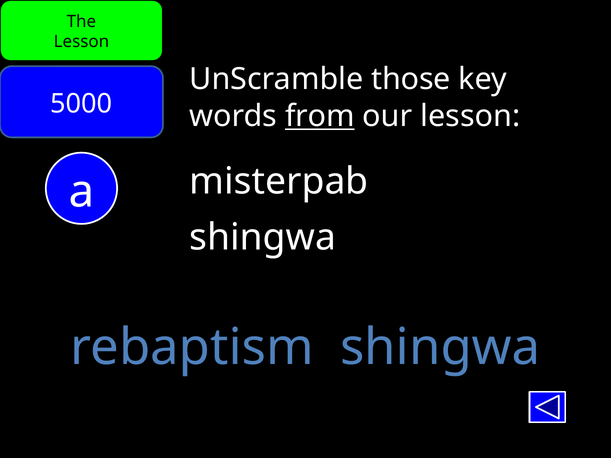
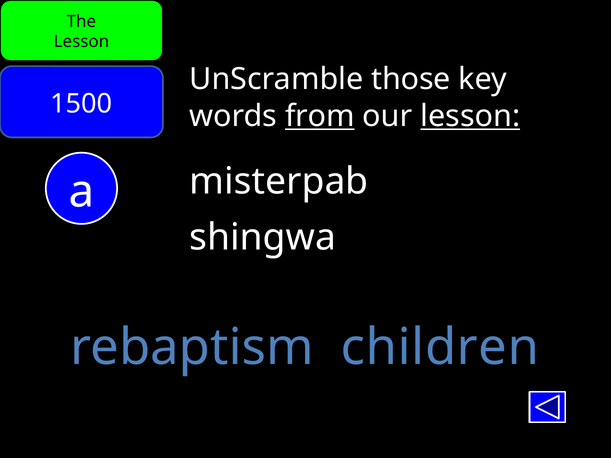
5000: 5000 -> 1500 (81, 104)
lesson underline: none -> present (470, 116)
rebaptism shingwa: shingwa -> children (440, 348)
